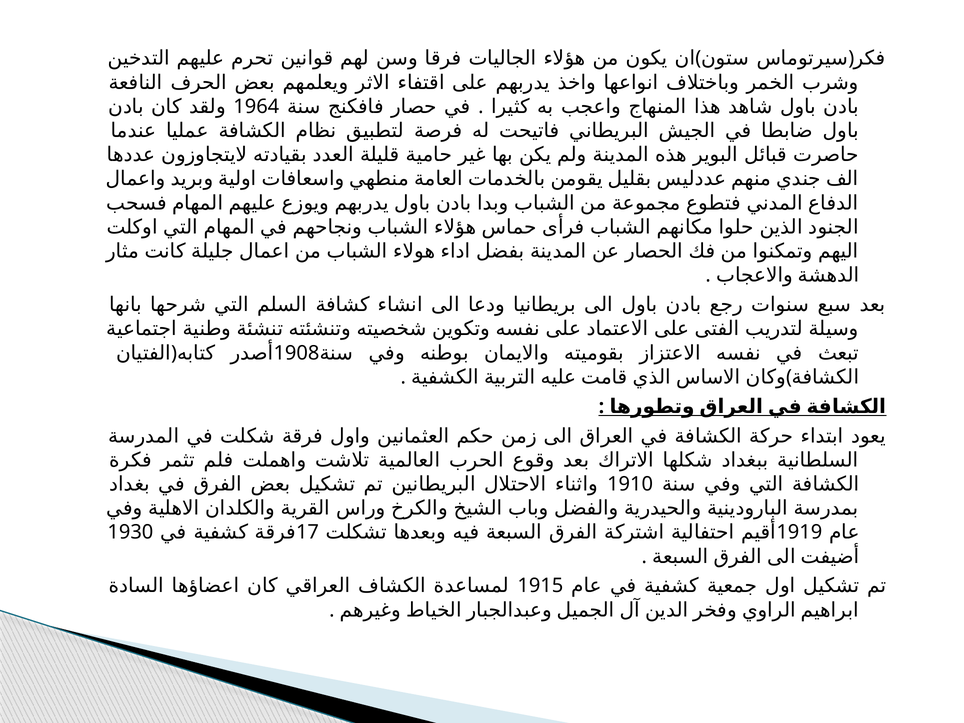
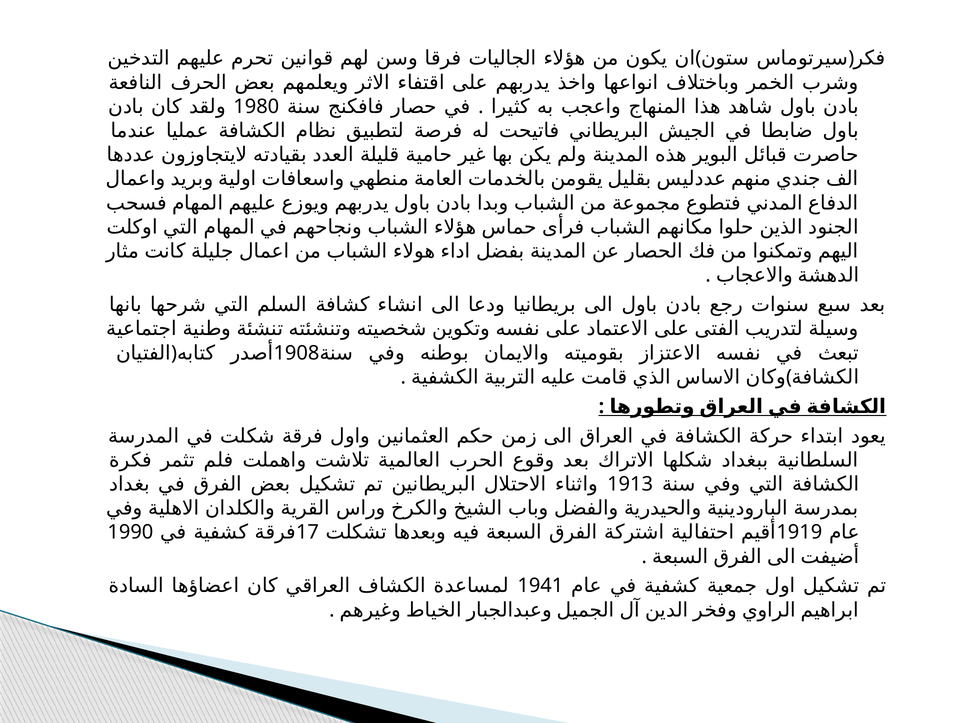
1964: 1964 -> 1980 (256, 107)
1910: 1910 -> 1913 (630, 484)
1930: 1930 -> 1990 (130, 532)
1915: 1915 -> 1941 (540, 586)
